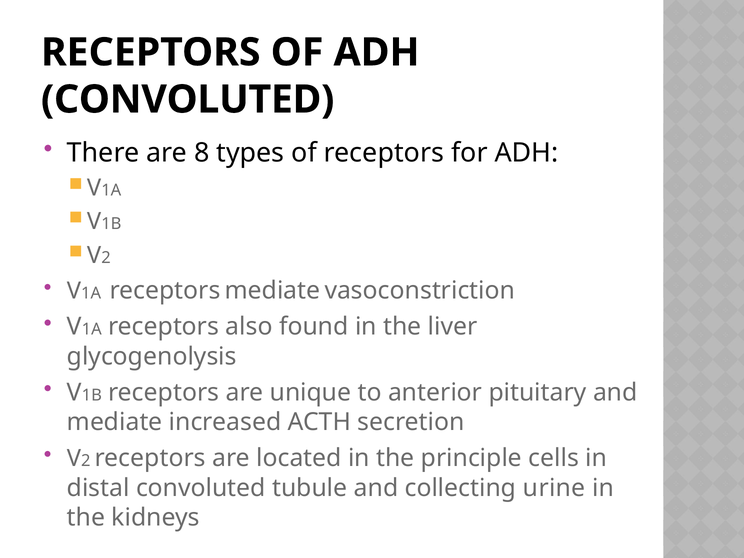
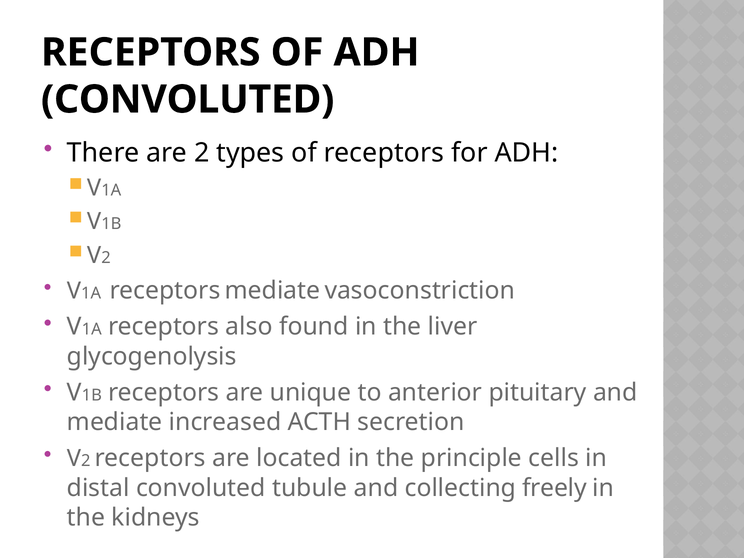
are 8: 8 -> 2 (202, 153)
urine: urine -> freely (554, 488)
